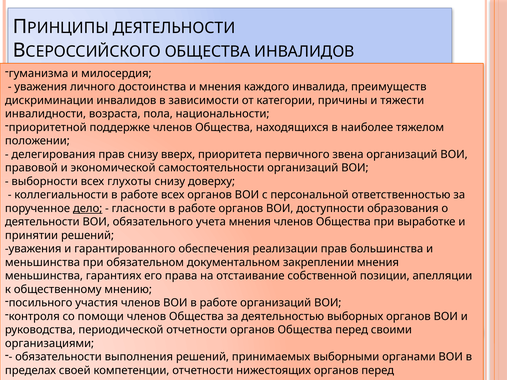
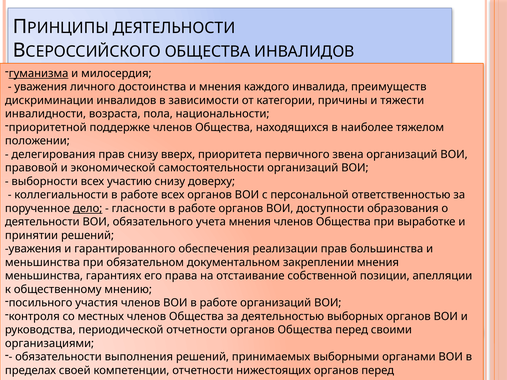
гуманизма underline: none -> present (39, 73)
глухоты: глухоты -> участию (129, 181)
помощи: помощи -> местных (101, 317)
